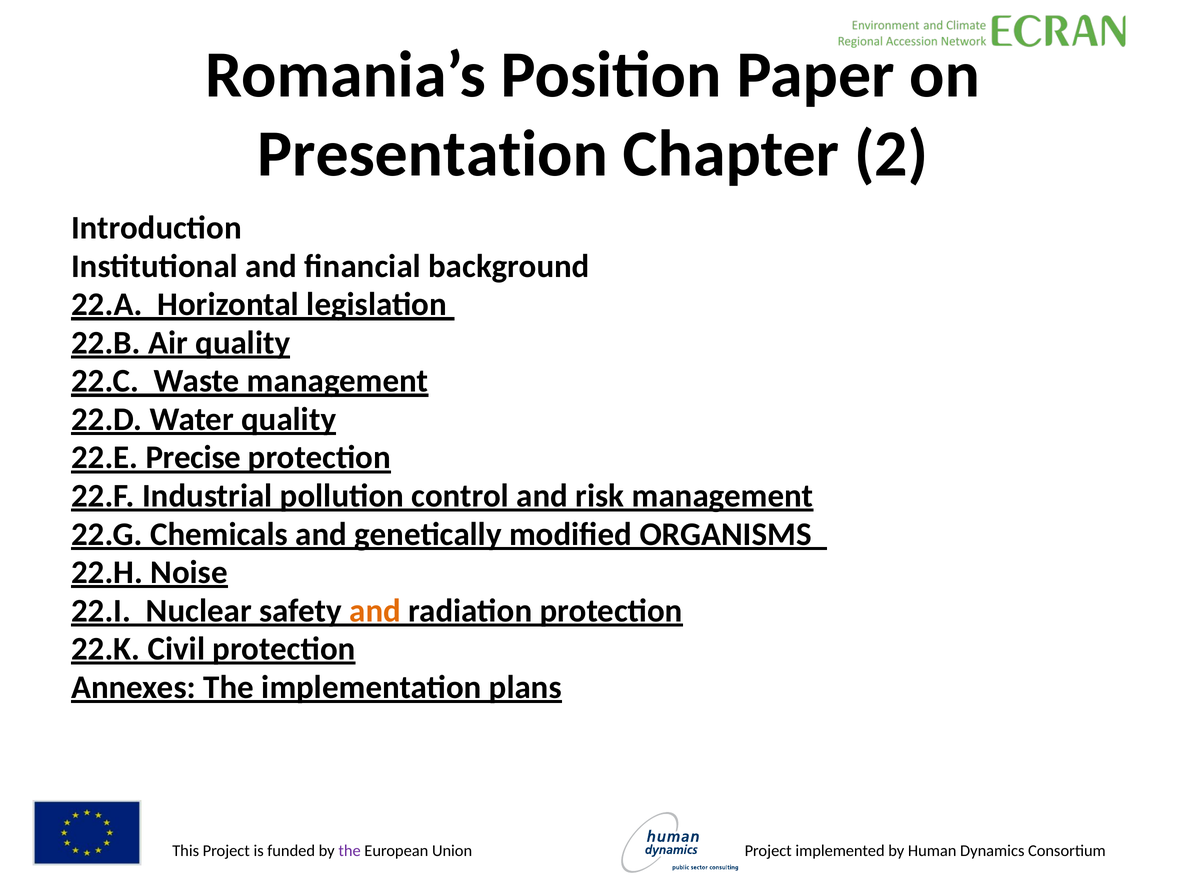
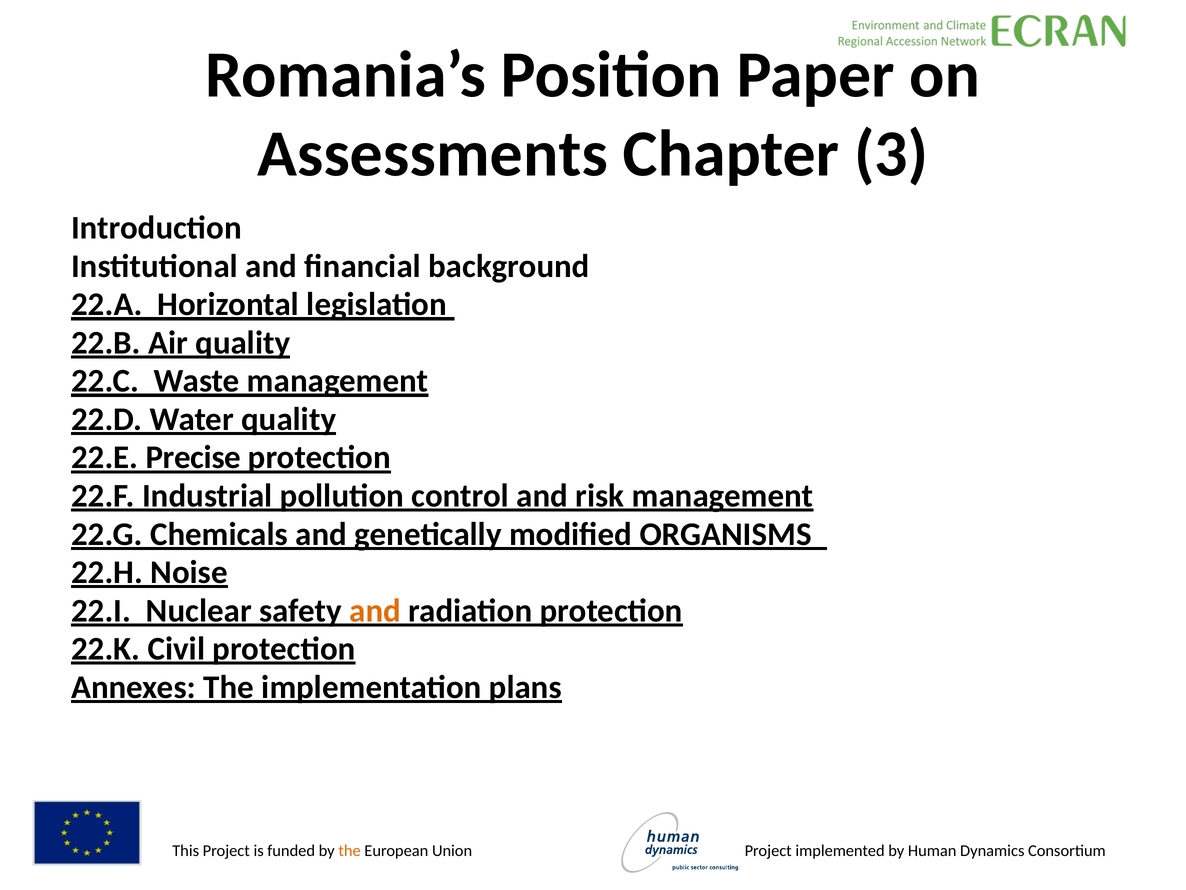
Presentation: Presentation -> Assessments (433, 154)
2: 2 -> 3 (891, 154)
the colour: purple -> orange (350, 850)
